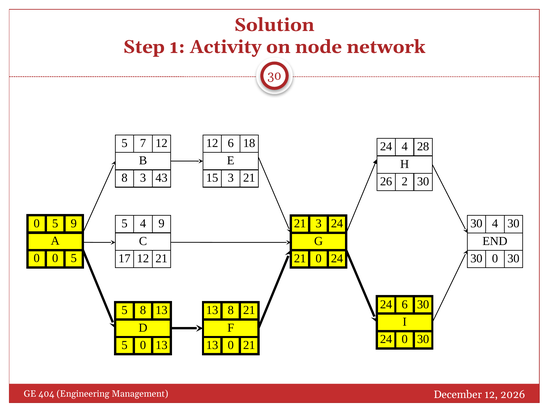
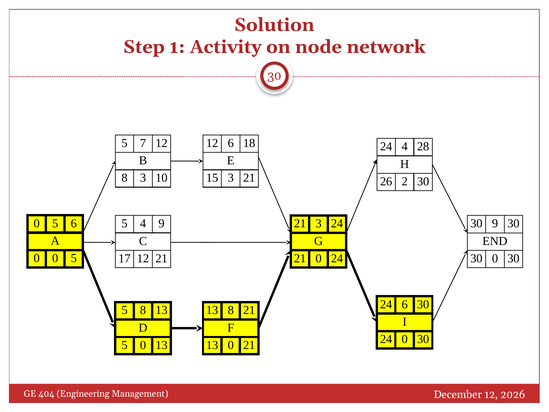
43: 43 -> 10 (162, 178)
5 9: 9 -> 6 (74, 223)
30 4: 4 -> 9 (495, 223)
